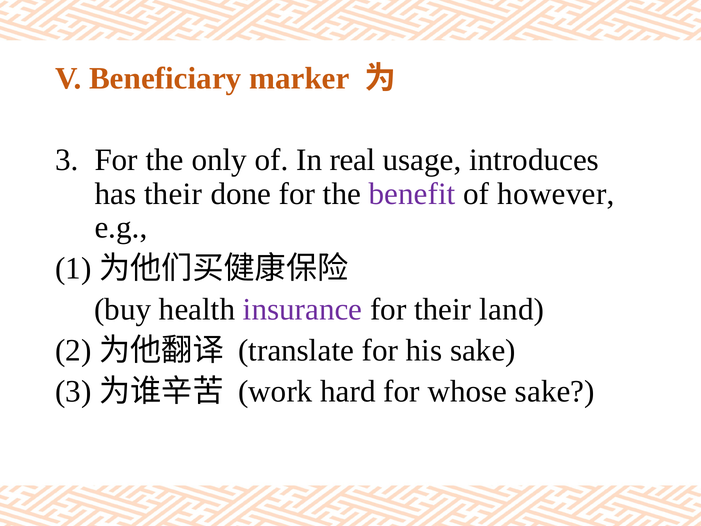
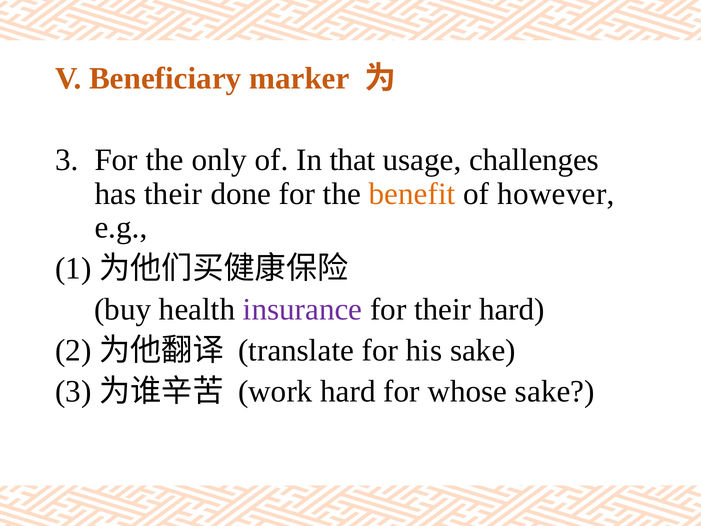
real: real -> that (353, 160)
introduces: introduces -> challenges (534, 160)
benefit colour: purple -> orange (412, 194)
their land: land -> hard (512, 309)
